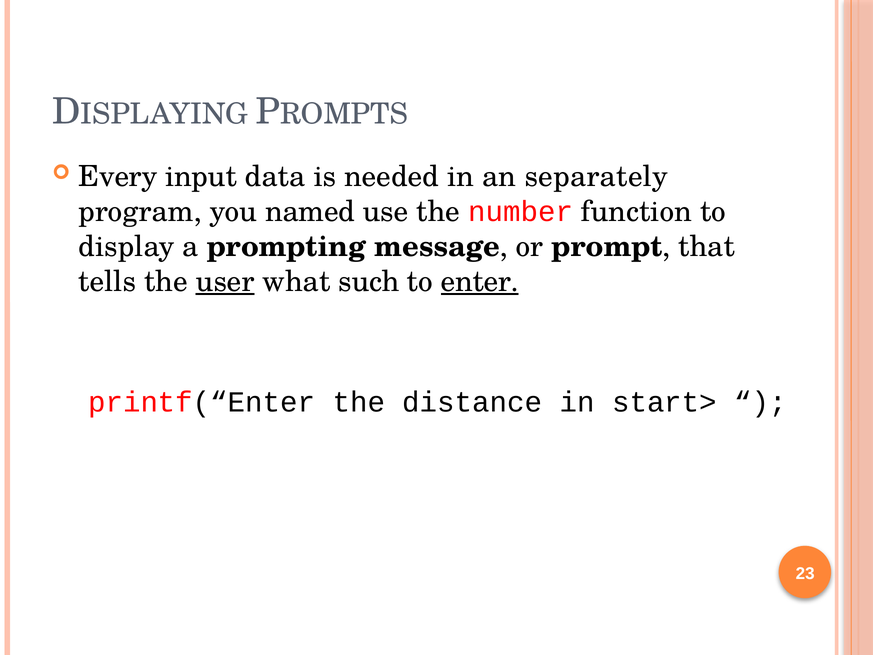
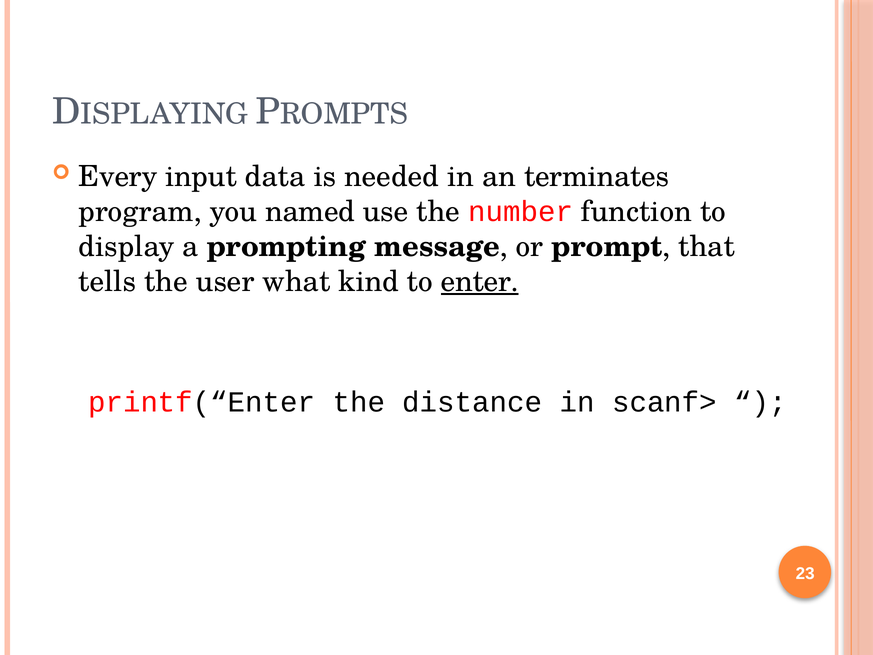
separately: separately -> terminates (597, 177)
user underline: present -> none (225, 281)
such: such -> kind (369, 281)
start>: start> -> scanf> (664, 402)
